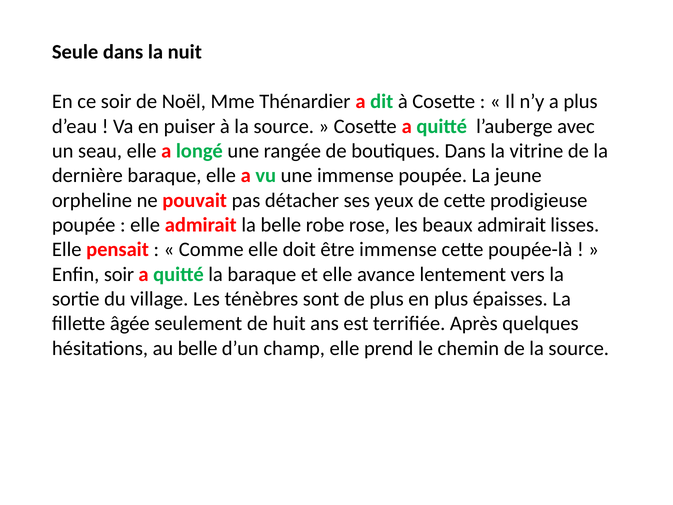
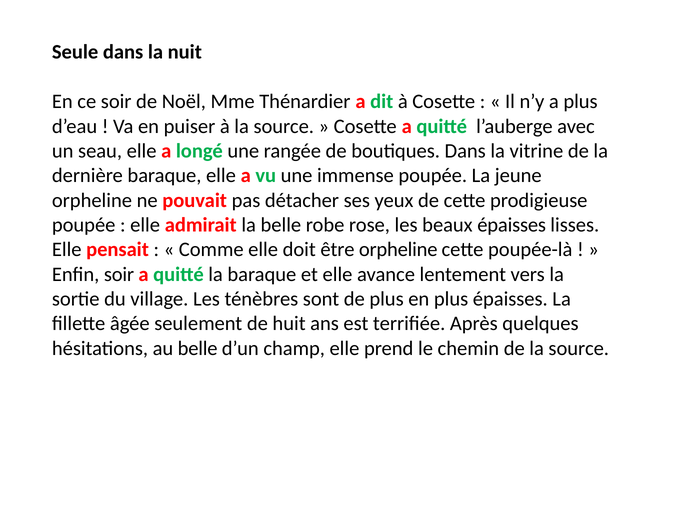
beaux admirait: admirait -> épaisses (512, 225)
être immense: immense -> orpheline (398, 250)
